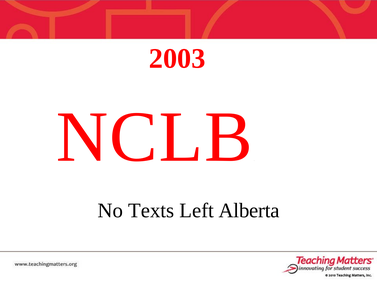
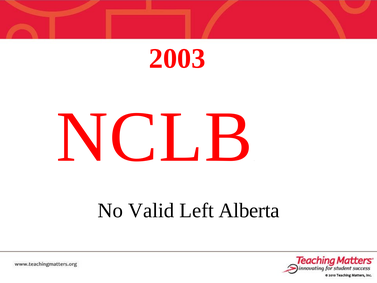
Texts: Texts -> Valid (151, 210)
